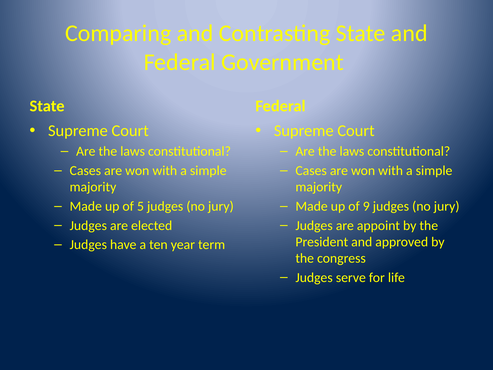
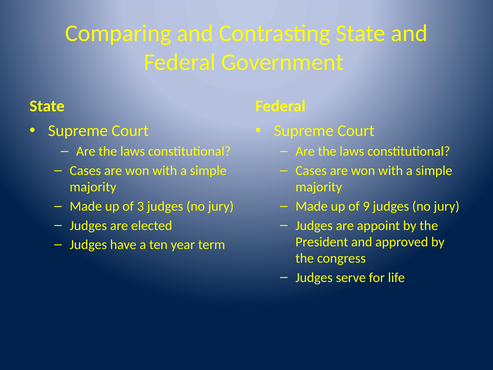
5: 5 -> 3 (140, 206)
